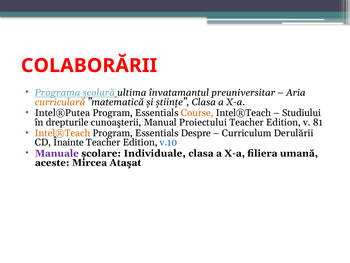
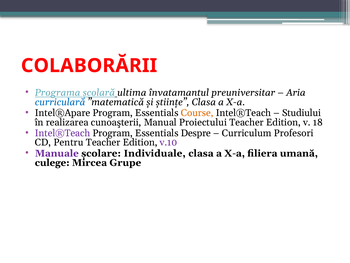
curriculară colour: orange -> blue (60, 102)
Intel®Putea: Intel®Putea -> Intel®Apare (63, 113)
drepturile: drepturile -> realizarea (67, 122)
81: 81 -> 18 (318, 122)
Intel®Teach colour: orange -> purple (63, 133)
Derulării: Derulării -> Profesori (294, 133)
Înainte: Înainte -> Pentru (68, 142)
v.10 colour: blue -> purple (169, 142)
aceste: aceste -> culege (52, 162)
Ataşat: Ataşat -> Grupe (125, 162)
